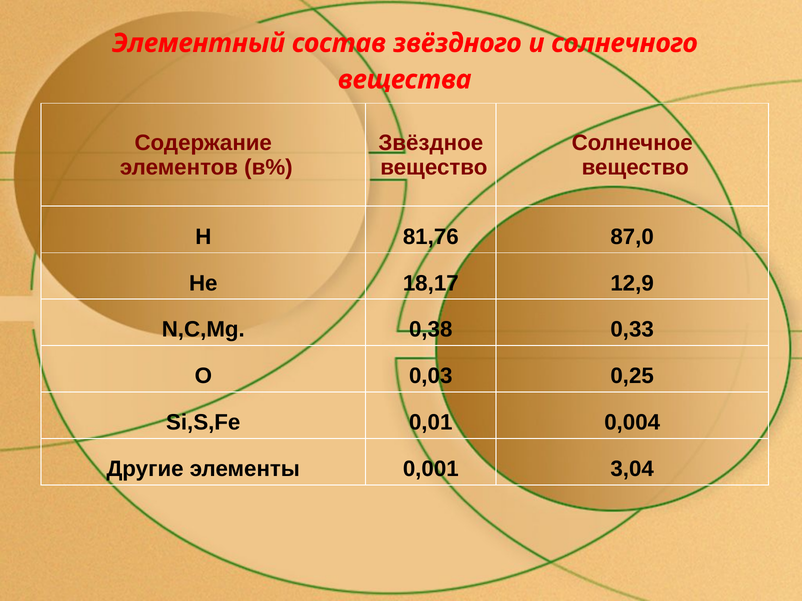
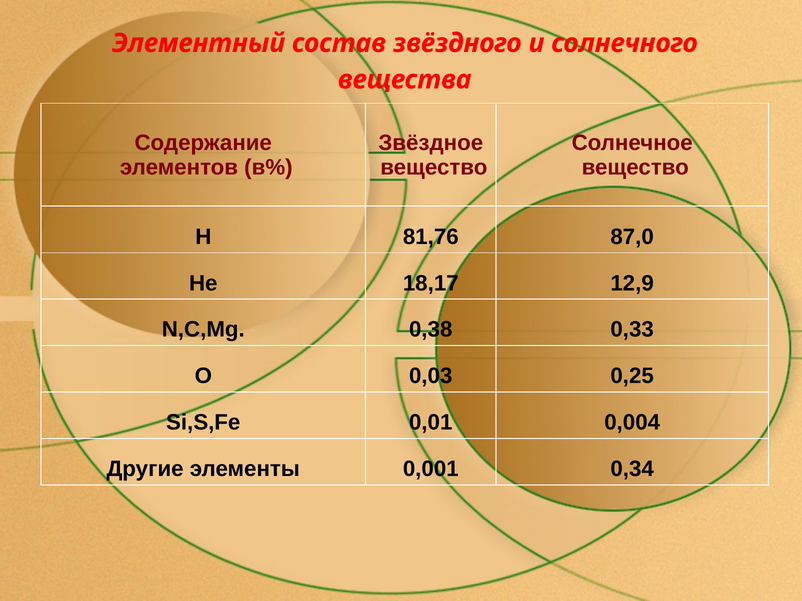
3,04: 3,04 -> 0,34 (632, 469)
